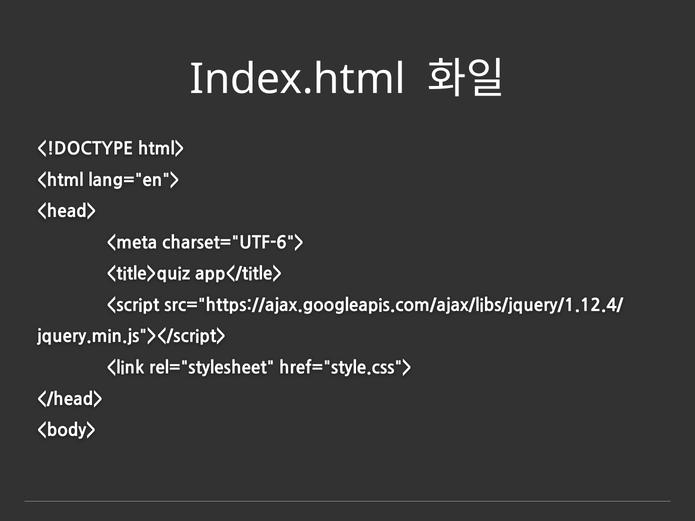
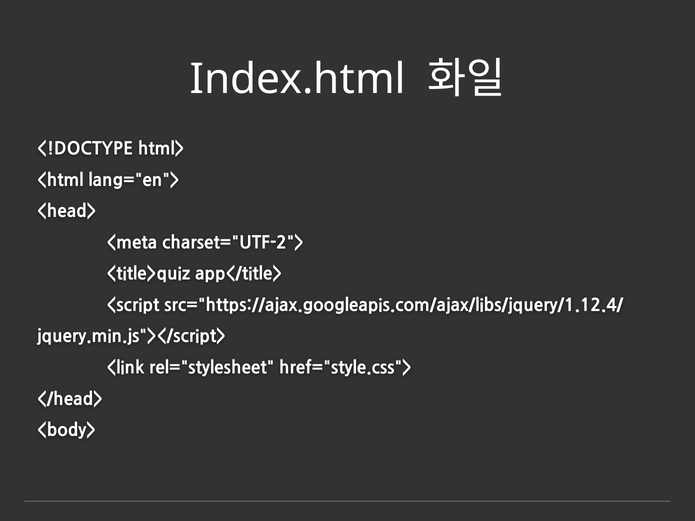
charset="UTF-6">: charset="UTF-6"> -> charset="UTF-2"> (233, 243)
